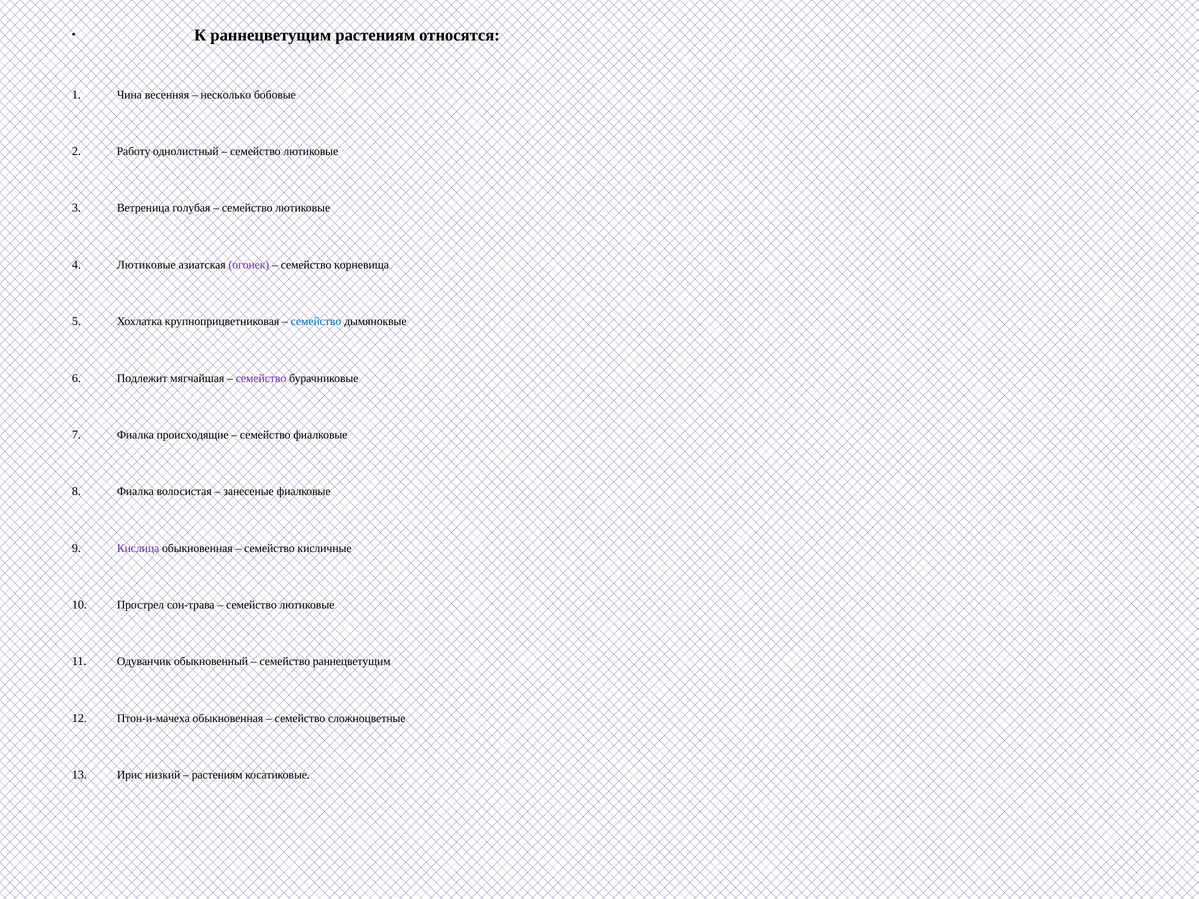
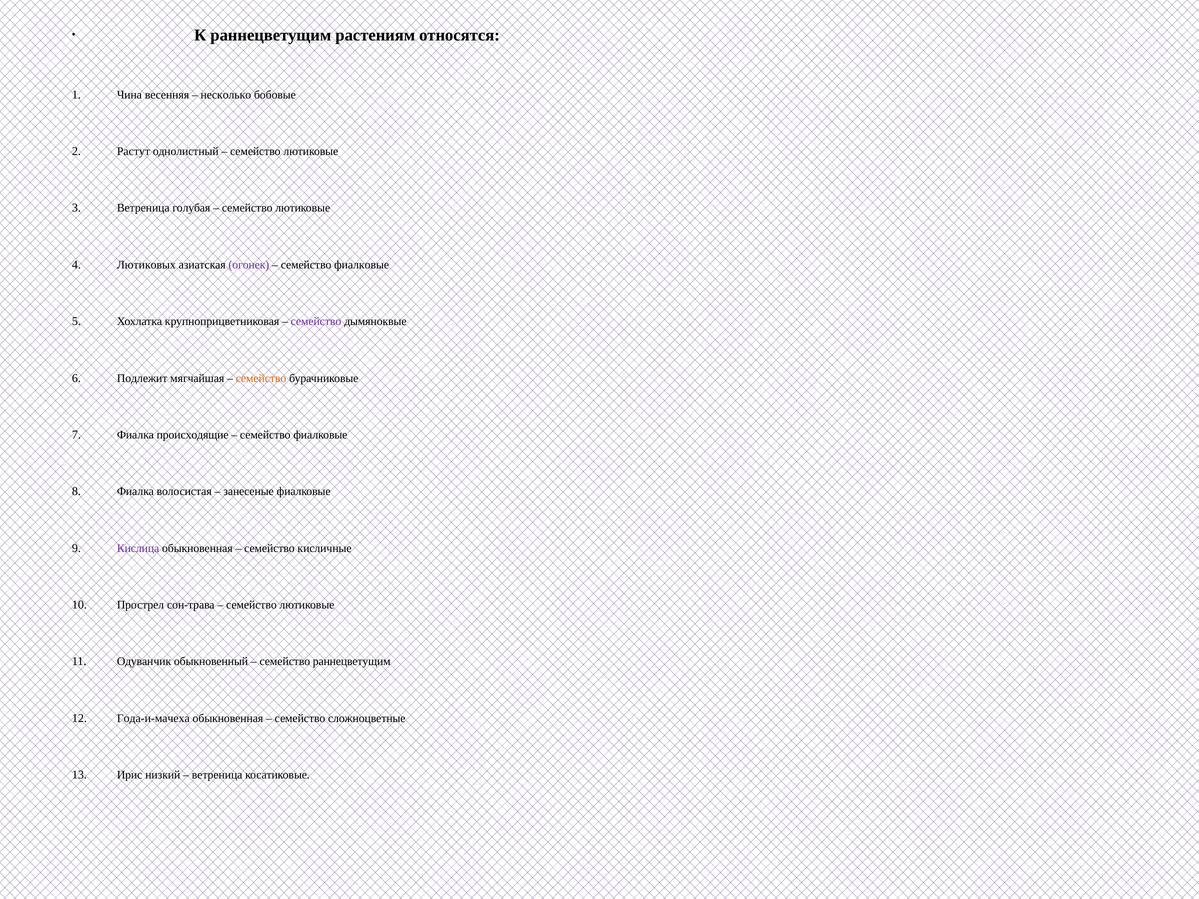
Работу: Работу -> Растут (133, 152)
Лютиковые: Лютиковые -> Лютиковых (146, 265)
корневища: корневища -> фиалковые (362, 265)
семейство colour: blue -> purple (316, 322)
семейство colour: purple -> orange (261, 378)
Птон-и-мачеха: Птон-и-мачеха -> Года-и-мачеха (153, 718)
растениям: растениям -> ветреница (217, 775)
